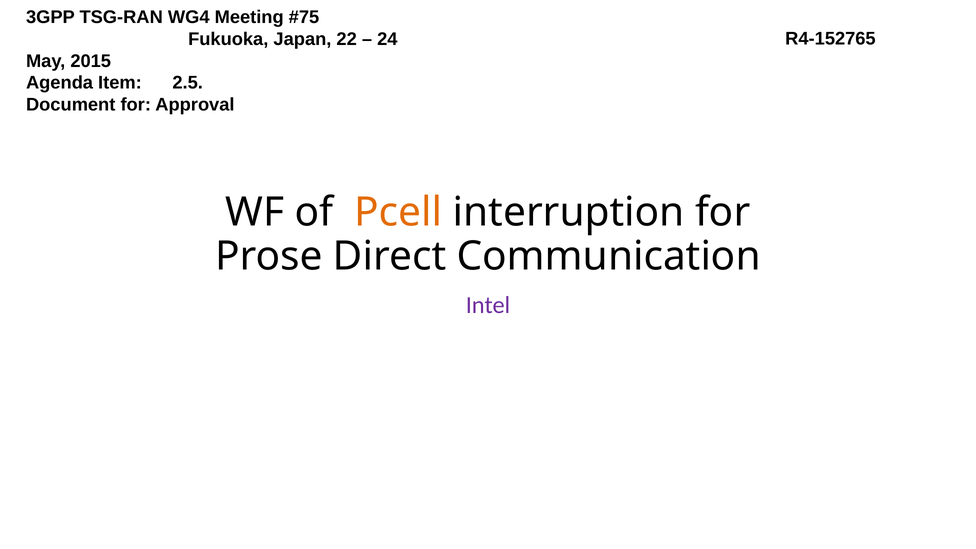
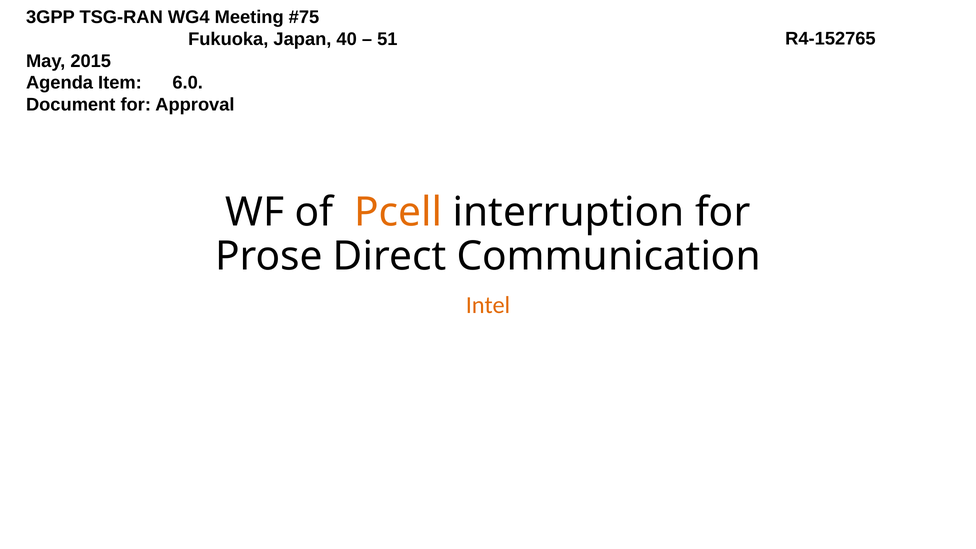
22: 22 -> 40 (347, 39)
24: 24 -> 51 (387, 39)
2.5: 2.5 -> 6.0 (188, 83)
Intel colour: purple -> orange (488, 305)
